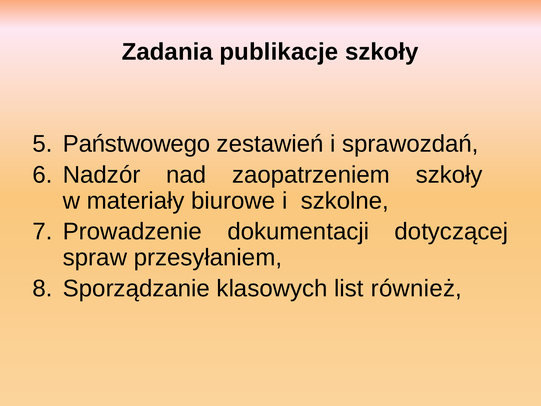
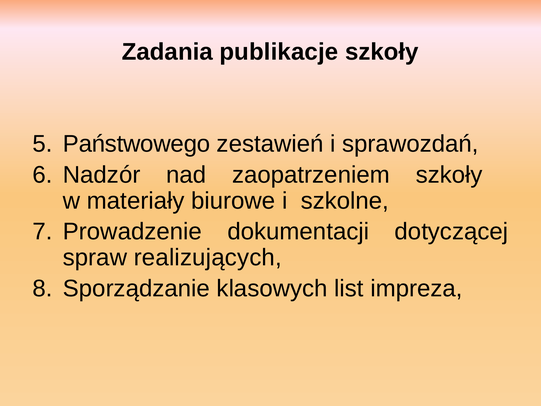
przesyłaniem: przesyłaniem -> realizujących (208, 257)
również: również -> impreza (416, 288)
